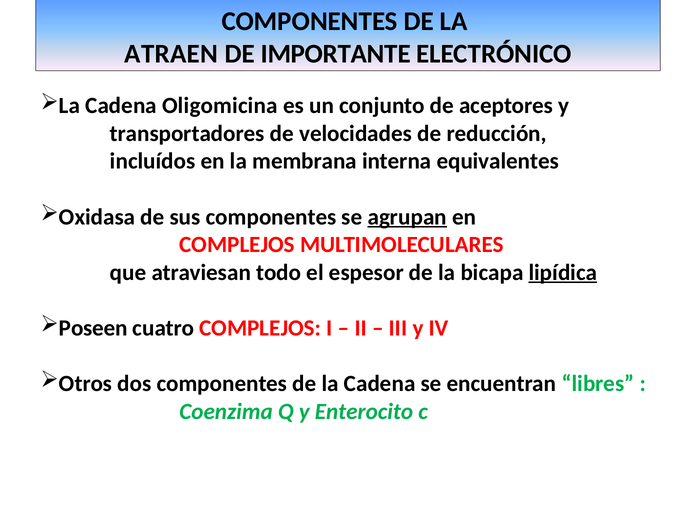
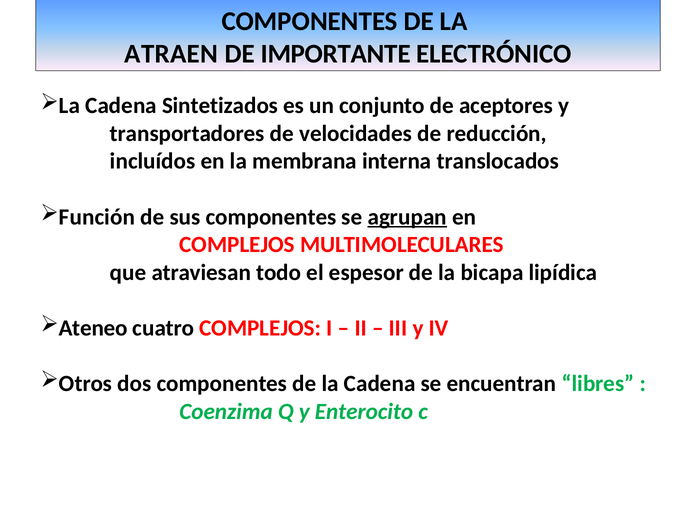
Oligomicina: Oligomicina -> Sintetizados (220, 106)
equivalentes: equivalentes -> translocados (498, 161)
Oxidasa: Oxidasa -> Función (97, 217)
lipídica underline: present -> none (563, 272)
Poseen: Poseen -> Ateneo (93, 328)
